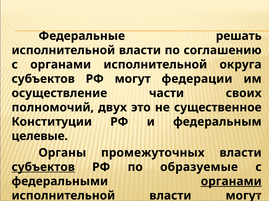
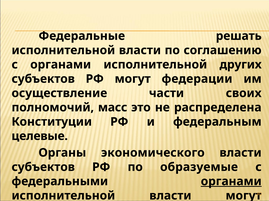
округа: округа -> других (241, 65)
двух: двух -> масс (113, 108)
существенное: существенное -> распределена (218, 108)
промежуточных: промежуточных -> экономического (153, 153)
субъектов underline: present -> none (43, 168)
